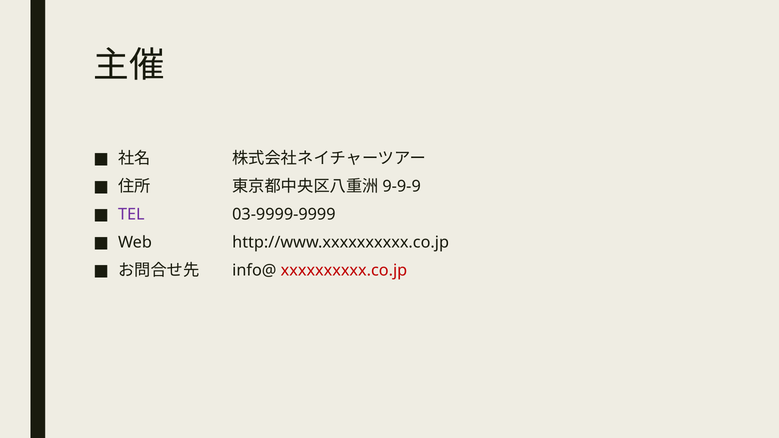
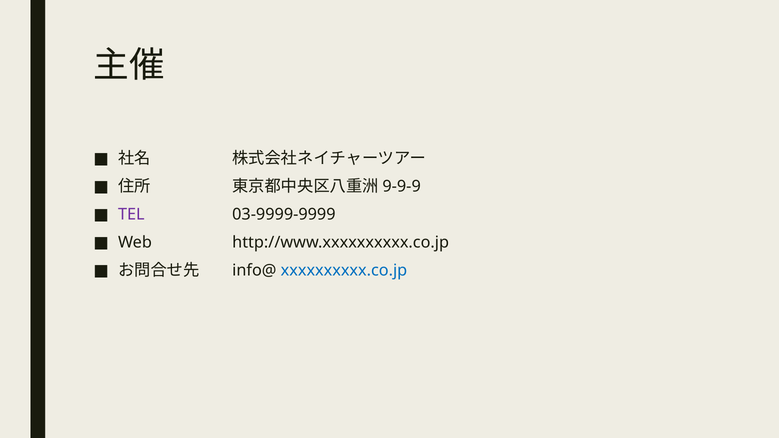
xxxxxxxxxx.co.jp colour: red -> blue (344, 271)
